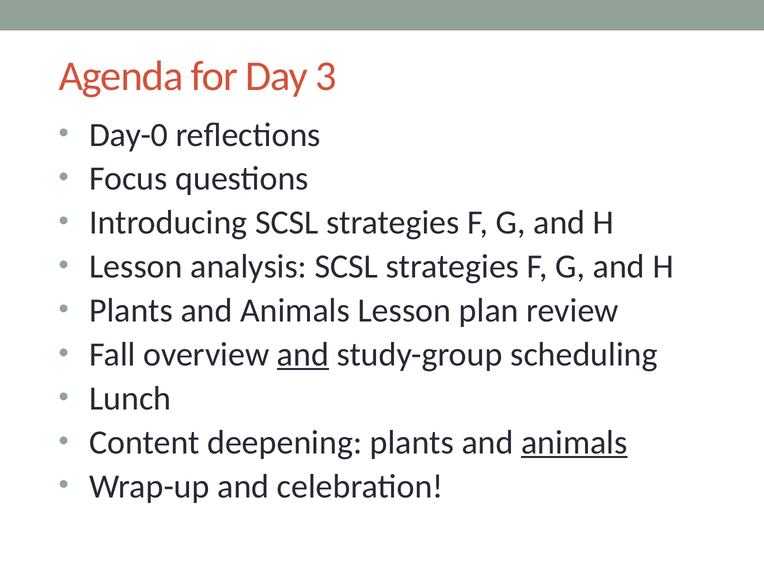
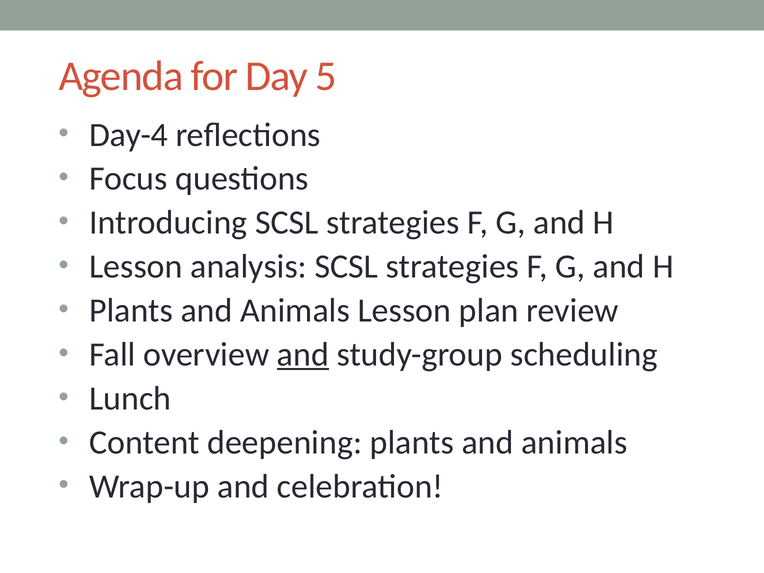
3: 3 -> 5 (326, 76)
Day-0: Day-0 -> Day-4 (129, 135)
animals underline: present -> none (574, 442)
